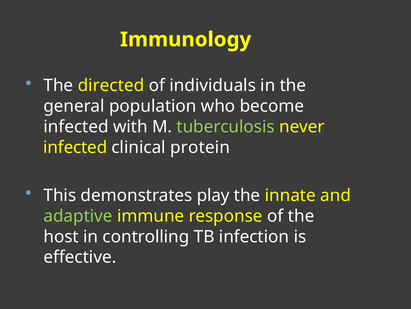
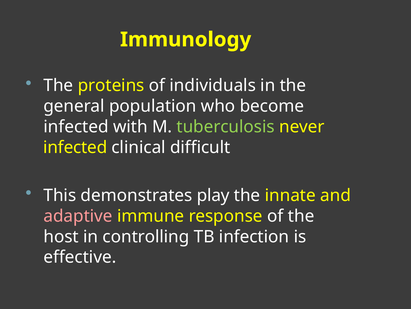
directed: directed -> proteins (111, 85)
protein: protein -> difficult (200, 147)
adaptive colour: light green -> pink (78, 216)
